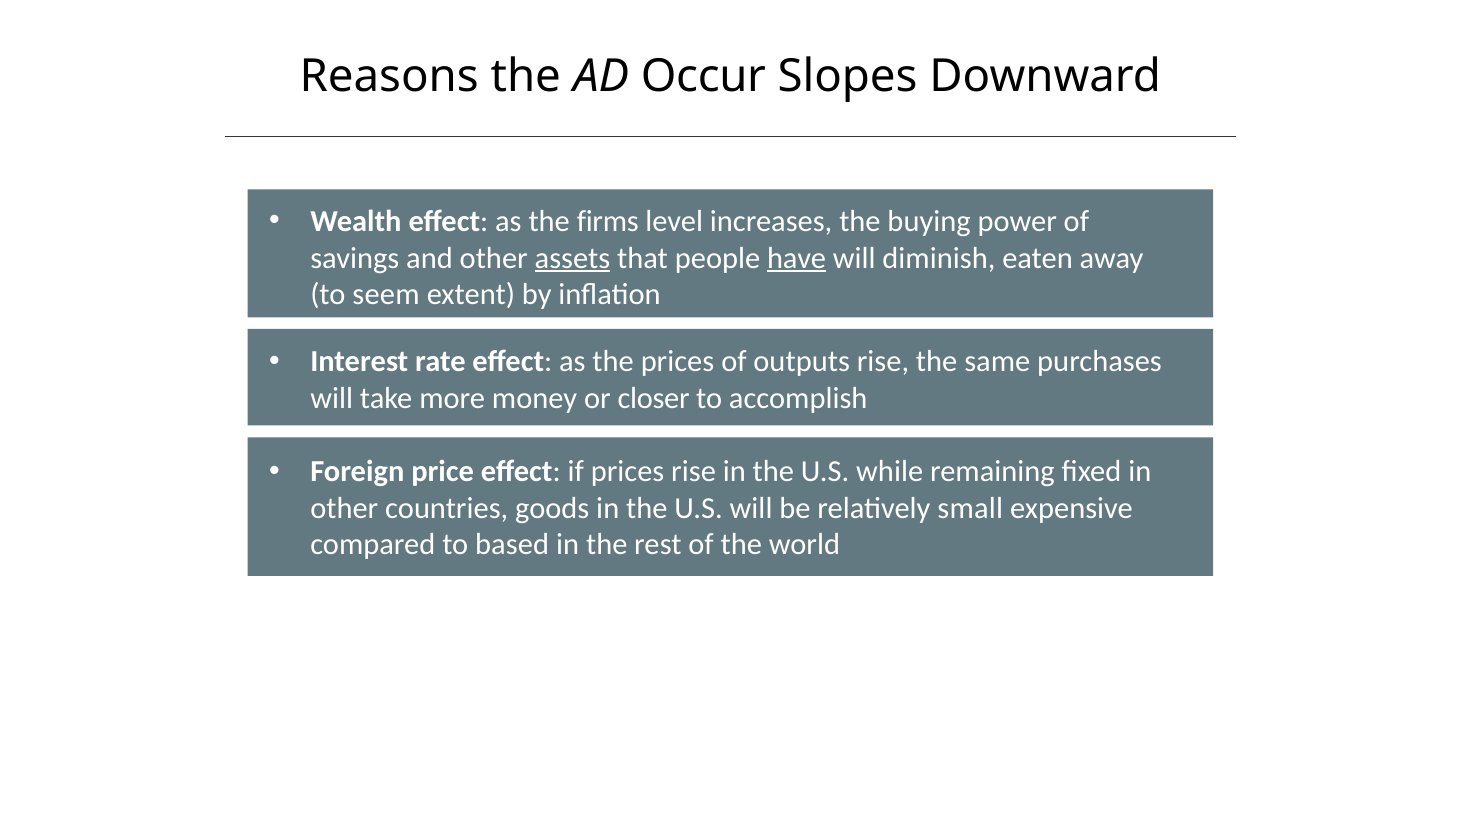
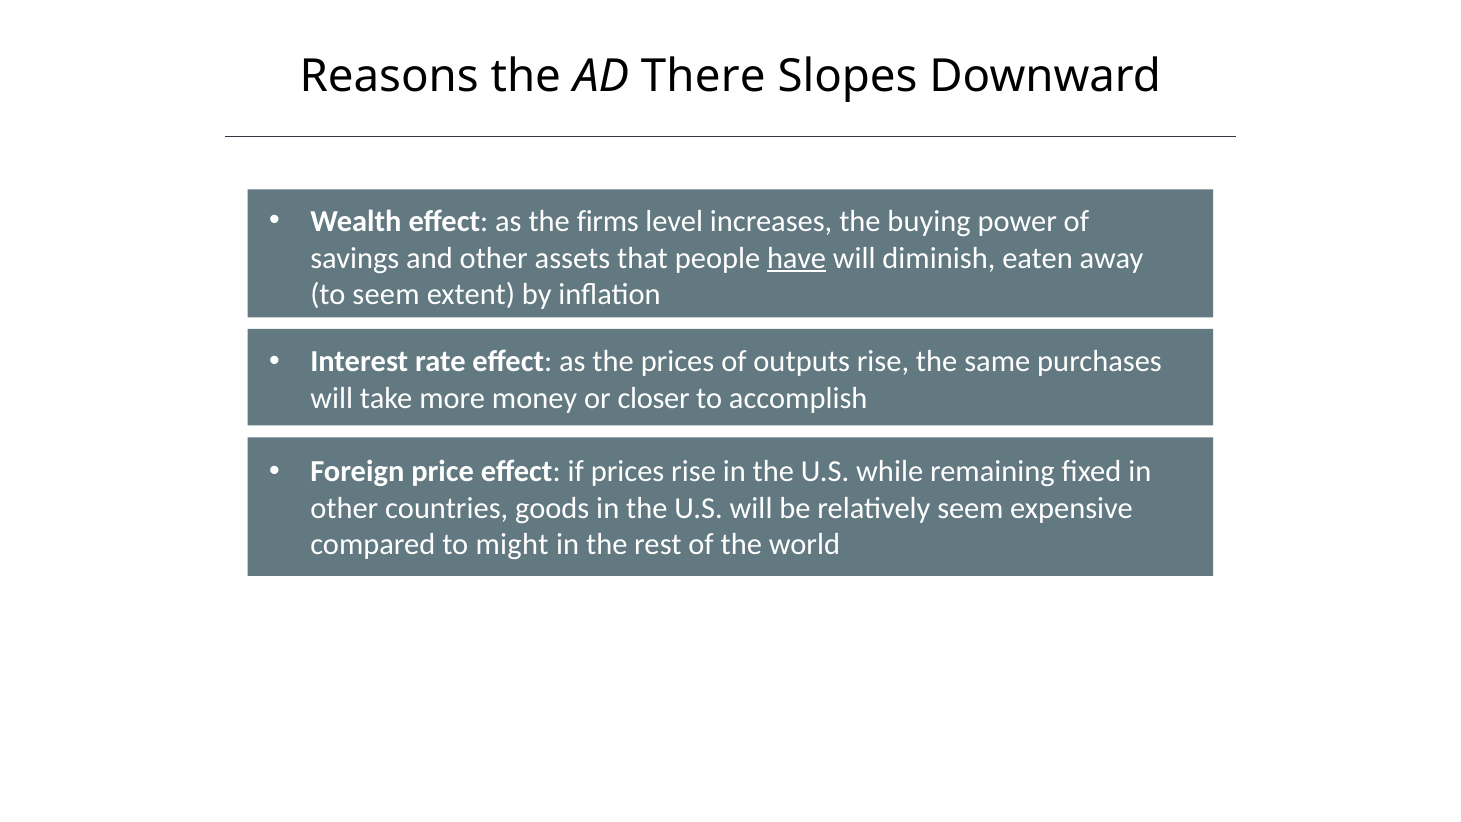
Occur: Occur -> There (703, 76)
assets underline: present -> none (573, 258)
relatively small: small -> seem (970, 508)
based: based -> might (512, 545)
